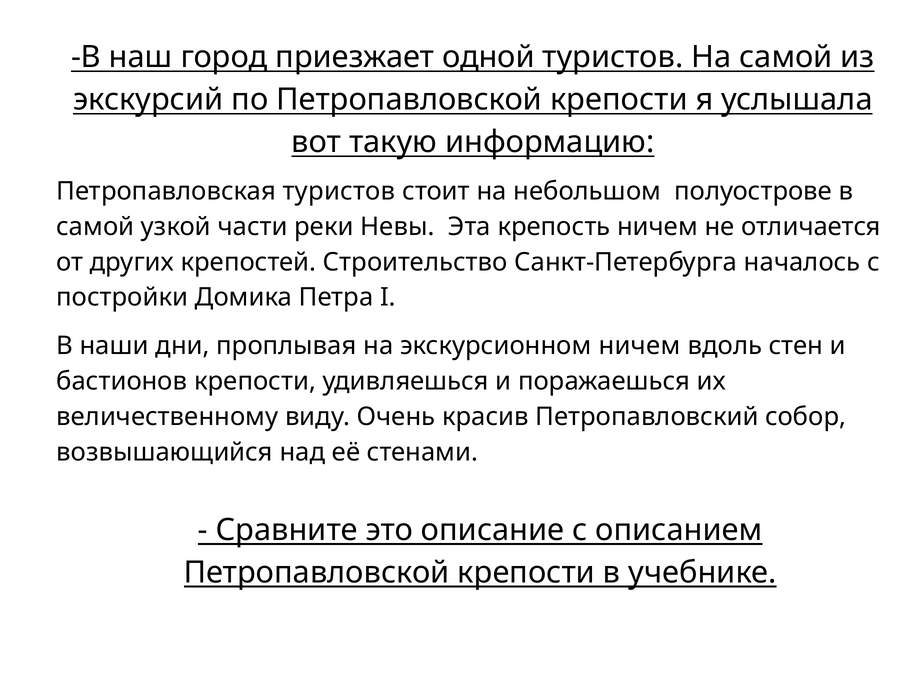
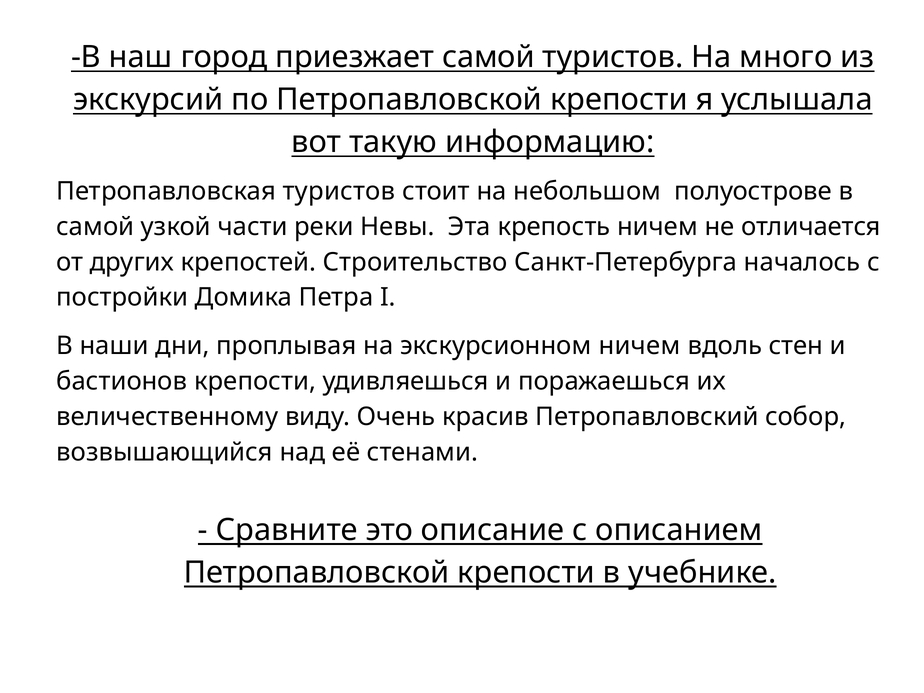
приезжает одной: одной -> самой (488, 57)
На самой: самой -> много (786, 57)
